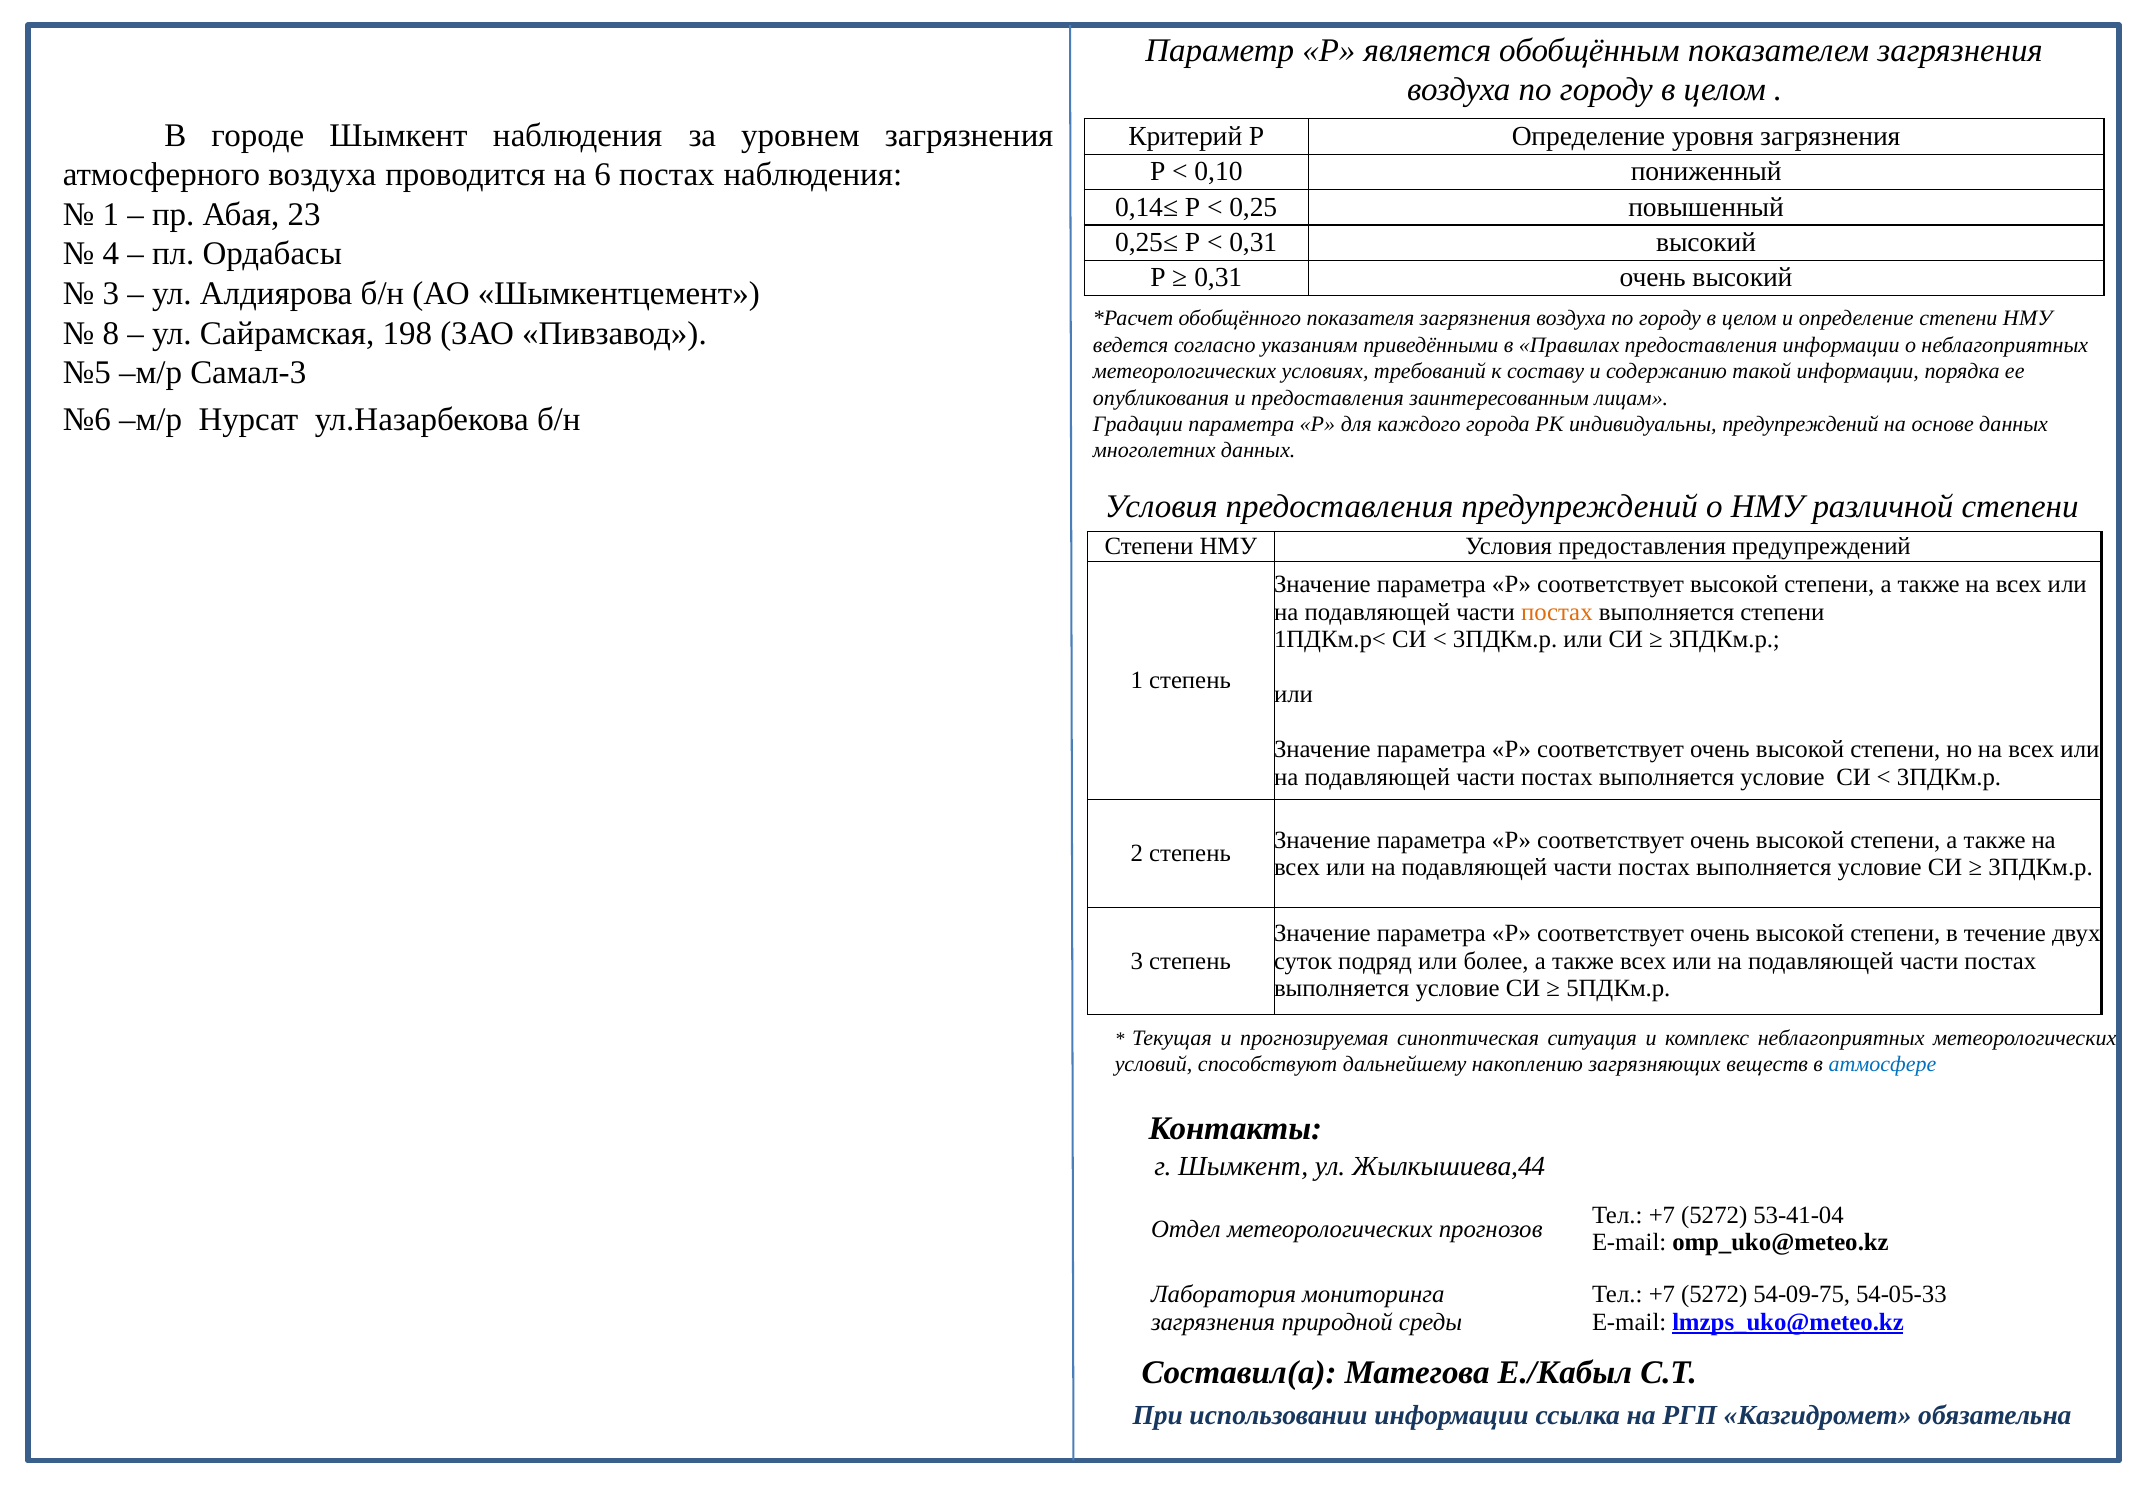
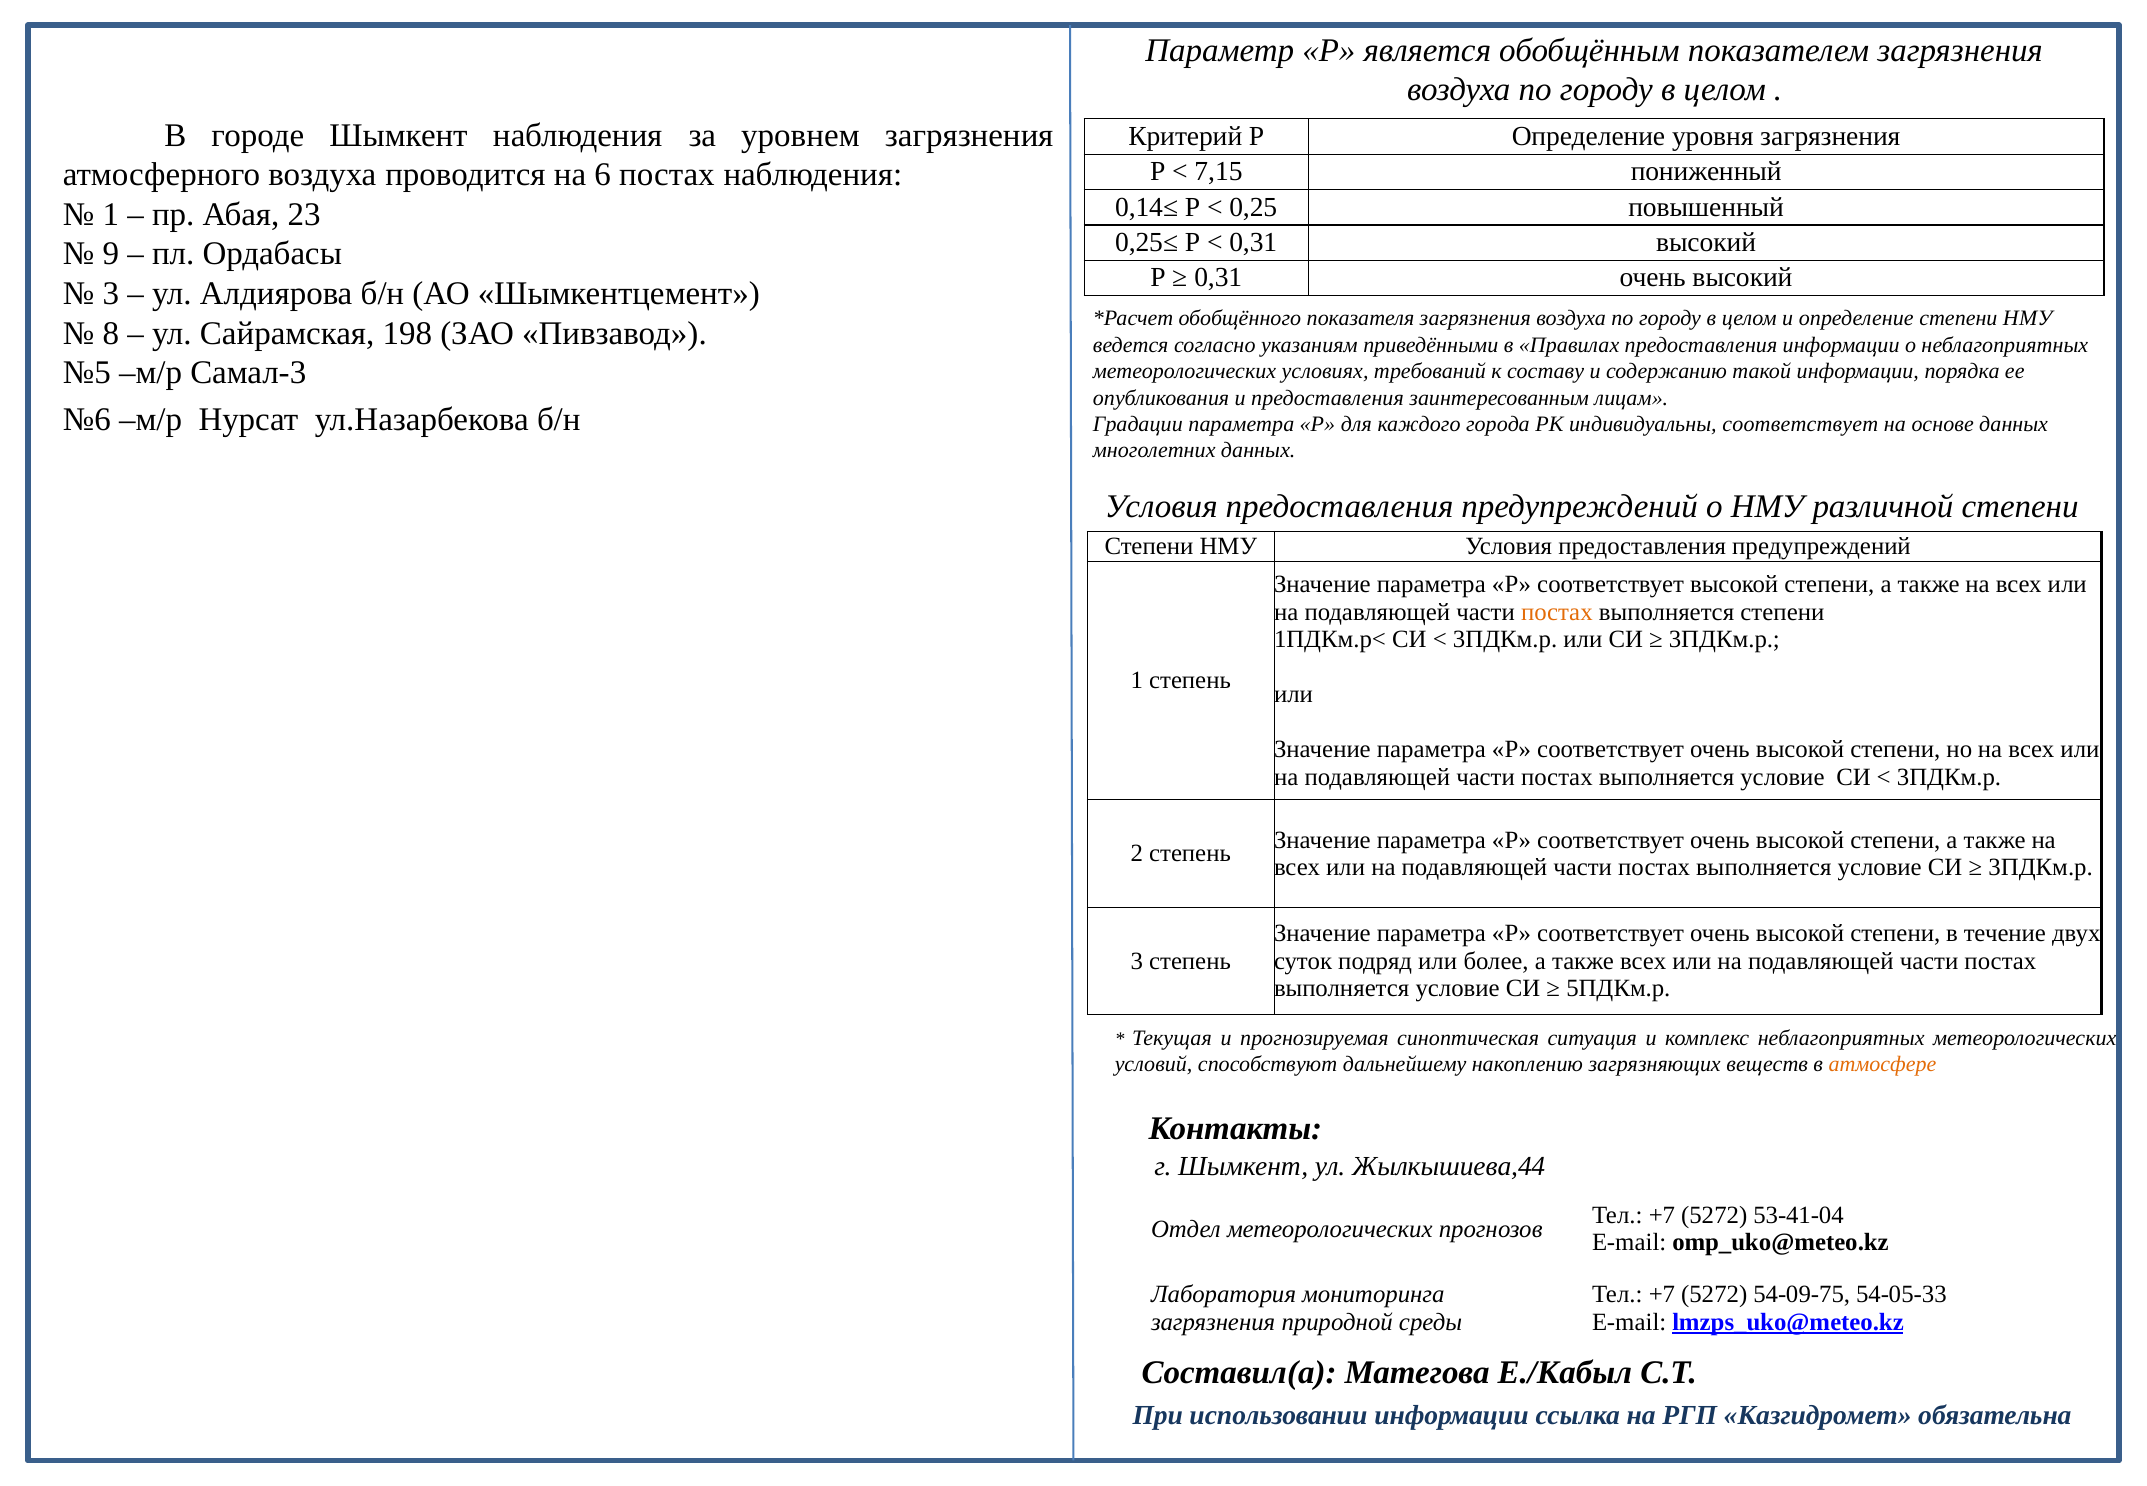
0,10: 0,10 -> 7,15 (1219, 172)
4: 4 -> 9 (111, 254)
индивидуальны предупреждений: предупреждений -> соответствует (1800, 424)
атмосфере colour: blue -> orange (1882, 1065)
